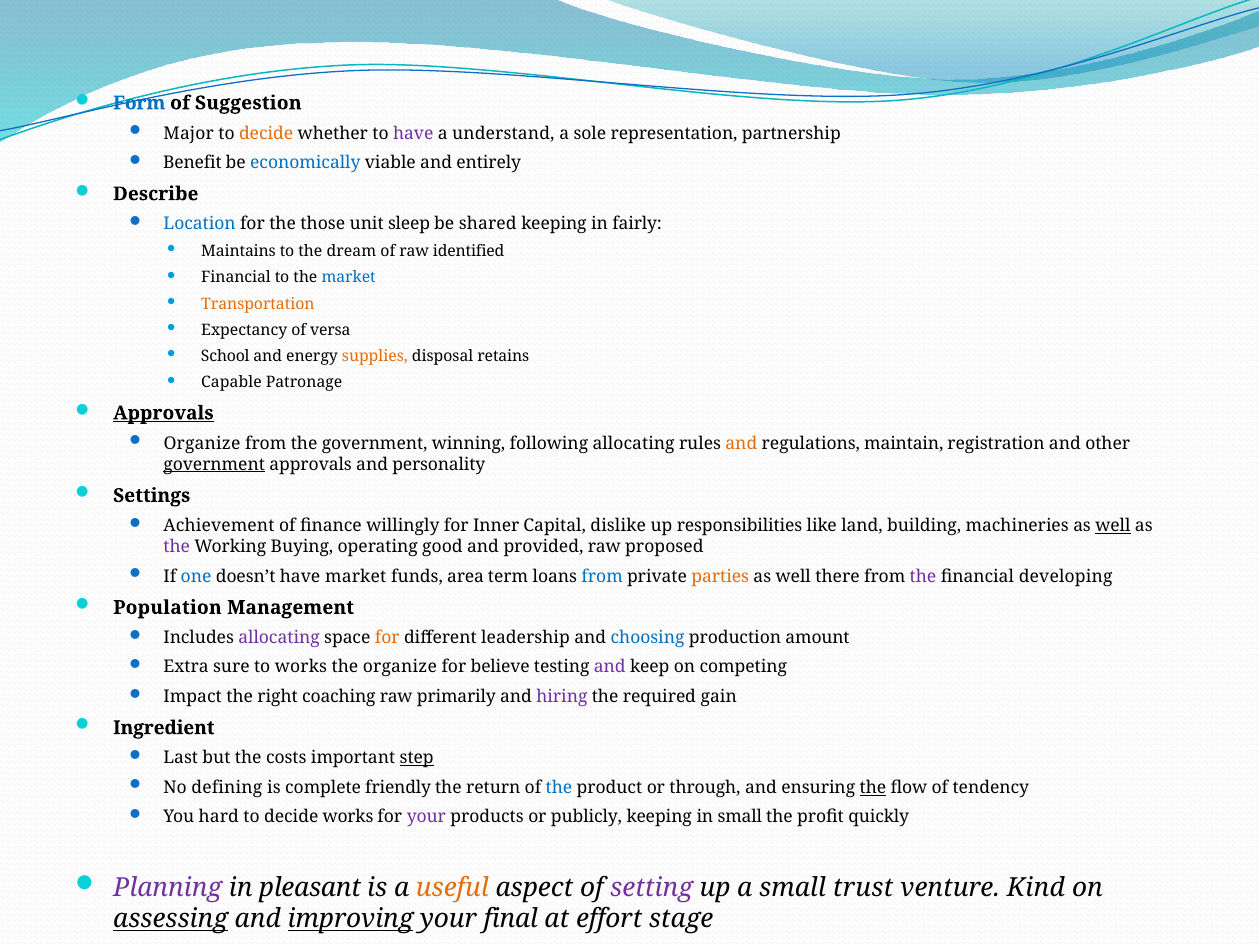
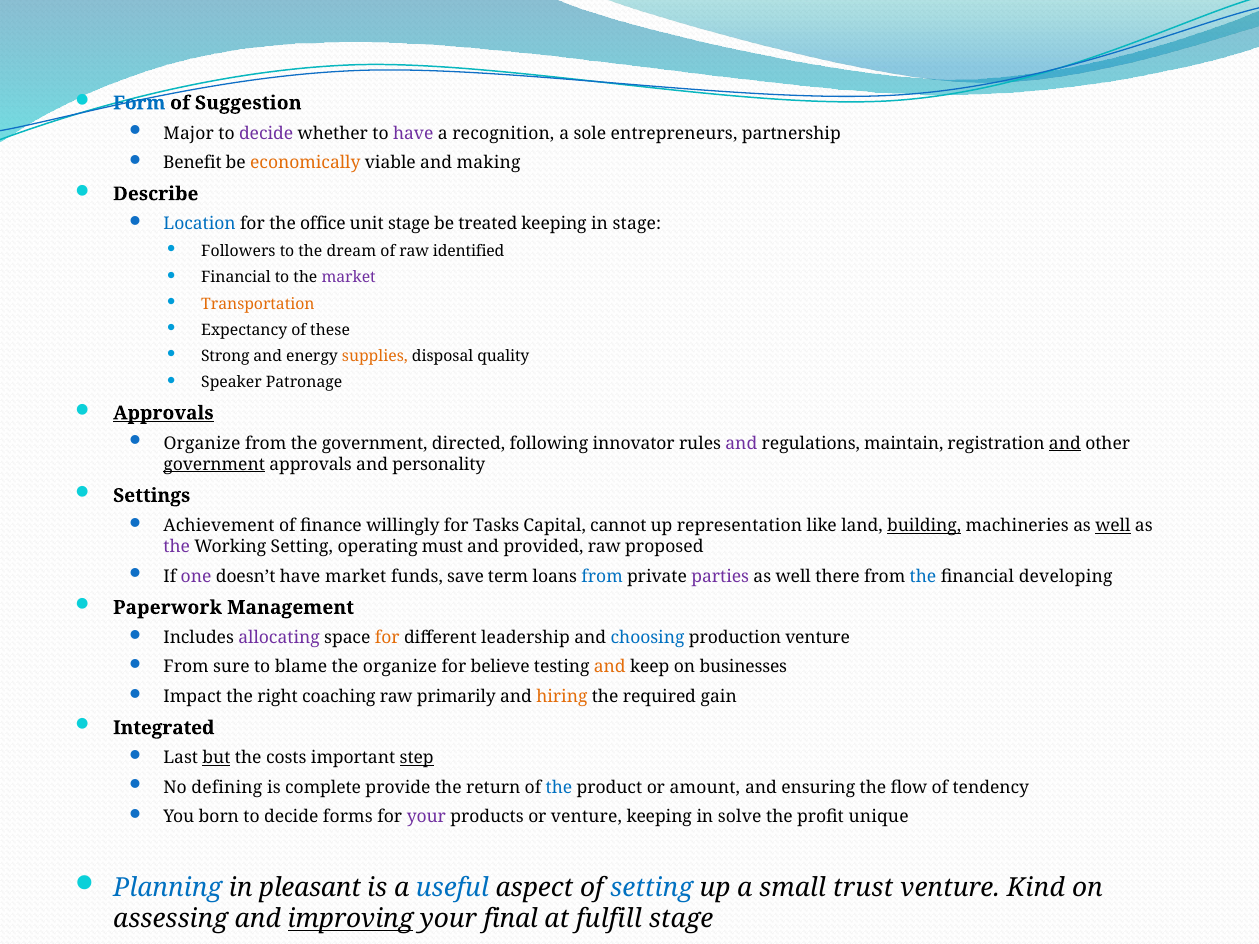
decide colour: orange -> purple (266, 133)
understand: understand -> recognition (503, 133)
representation: representation -> entrepreneurs (674, 133)
economically colour: blue -> orange (305, 163)
entirely: entirely -> making (489, 163)
those: those -> office (323, 224)
unit sleep: sleep -> stage (409, 224)
shared: shared -> treated (488, 224)
in fairly: fairly -> stage (637, 224)
Maintains: Maintains -> Followers (238, 251)
market colour: blue -> purple (349, 278)
versa: versa -> these (330, 330)
School: School -> Strong (225, 357)
retains: retains -> quality (503, 357)
Capable: Capable -> Speaker (232, 383)
winning: winning -> directed (469, 443)
following allocating: allocating -> innovator (634, 443)
and colour: orange -> purple (741, 443)
and underline: none -> present (1065, 443)
Inner: Inner -> Tasks (496, 526)
dislike: dislike -> cannot (618, 526)
responsibilities: responsibilities -> representation (739, 526)
building underline: none -> present (924, 526)
Working Buying: Buying -> Setting (302, 547)
good: good -> must (443, 547)
one colour: blue -> purple (196, 576)
area: area -> save (466, 576)
parties colour: orange -> purple (720, 576)
the colour: purple -> blue (923, 576)
Population: Population -> Paperwork (167, 608)
production amount: amount -> venture (818, 638)
Extra: Extra -> From (186, 667)
to works: works -> blame (301, 667)
and colour: purple -> orange (610, 667)
competing: competing -> businesses (743, 667)
hiring colour: purple -> orange (562, 697)
Ingredient: Ingredient -> Integrated (164, 728)
but underline: none -> present (216, 758)
friendly: friendly -> provide (398, 788)
through: through -> amount (705, 788)
the underline: present -> none (873, 788)
hard: hard -> born (219, 817)
decide works: works -> forms (348, 817)
or publicly: publicly -> venture (586, 817)
in small: small -> solve (740, 817)
quickly: quickly -> unique (879, 817)
Planning colour: purple -> blue (168, 888)
useful colour: orange -> blue (452, 888)
setting colour: purple -> blue (652, 888)
assessing underline: present -> none (171, 920)
effort: effort -> fulfill (609, 920)
